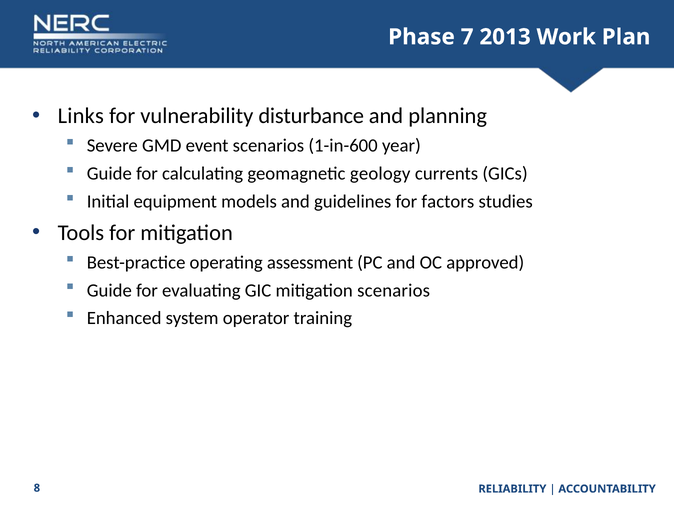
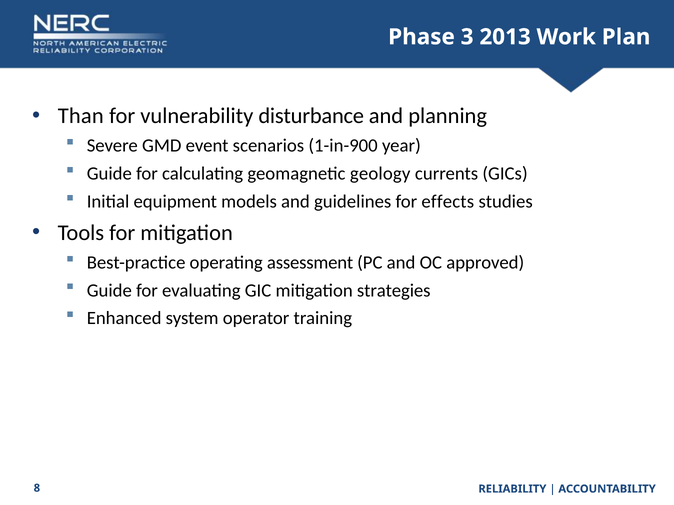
7: 7 -> 3 (467, 37)
Links: Links -> Than (81, 116)
1-in-600: 1-in-600 -> 1-in-900 (343, 146)
factors: factors -> effects (448, 202)
mitigation scenarios: scenarios -> strategies (394, 291)
